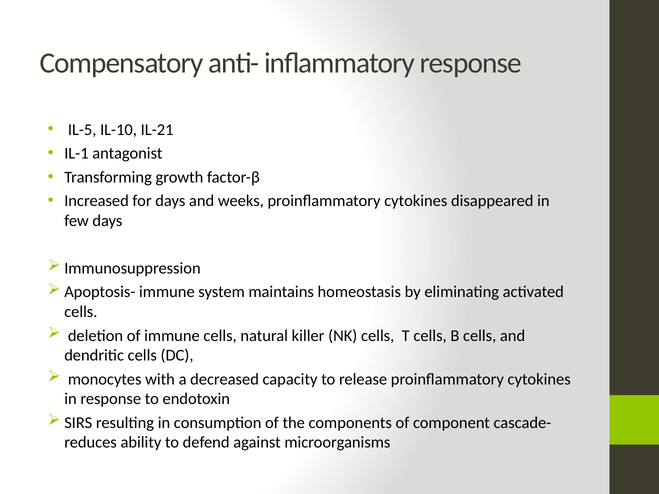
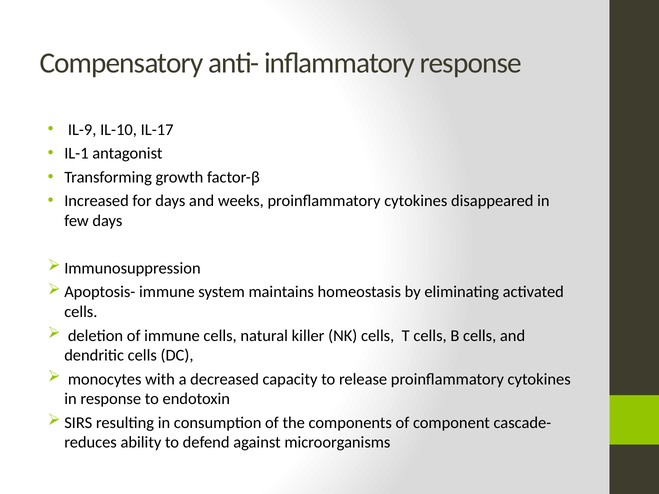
IL-5: IL-5 -> IL-9 (82, 130)
IL-21: IL-21 -> IL-17 (157, 130)
